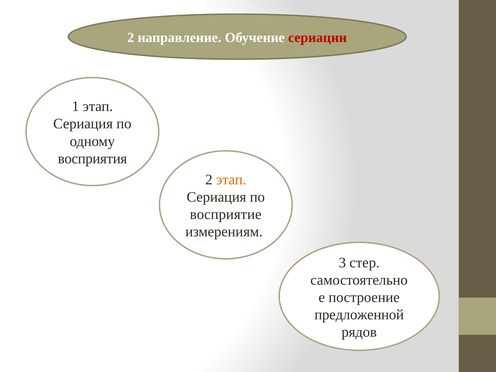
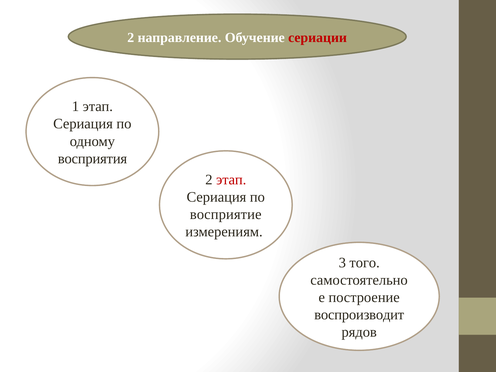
этап colour: orange -> red (231, 180)
стер: стер -> того (365, 263)
предложенной: предложенной -> воспроизводит (359, 315)
